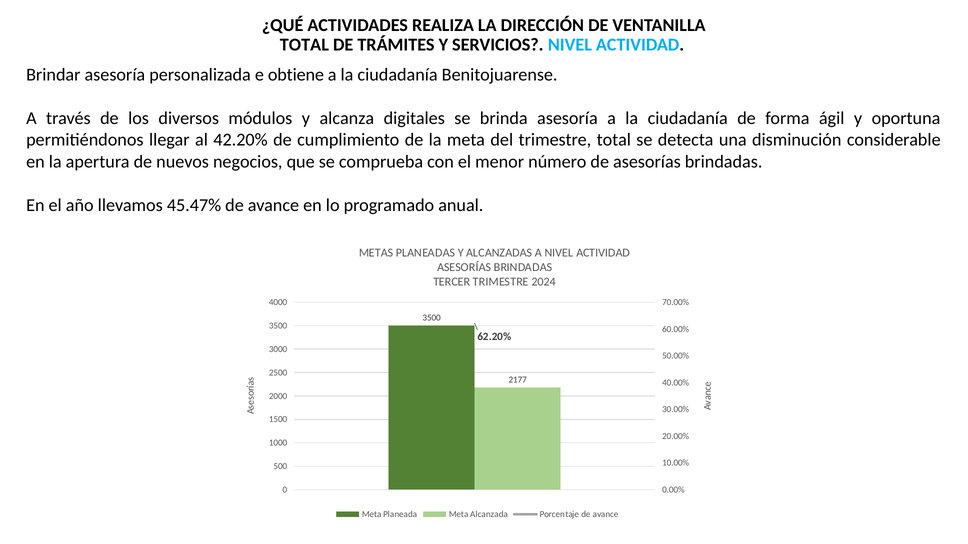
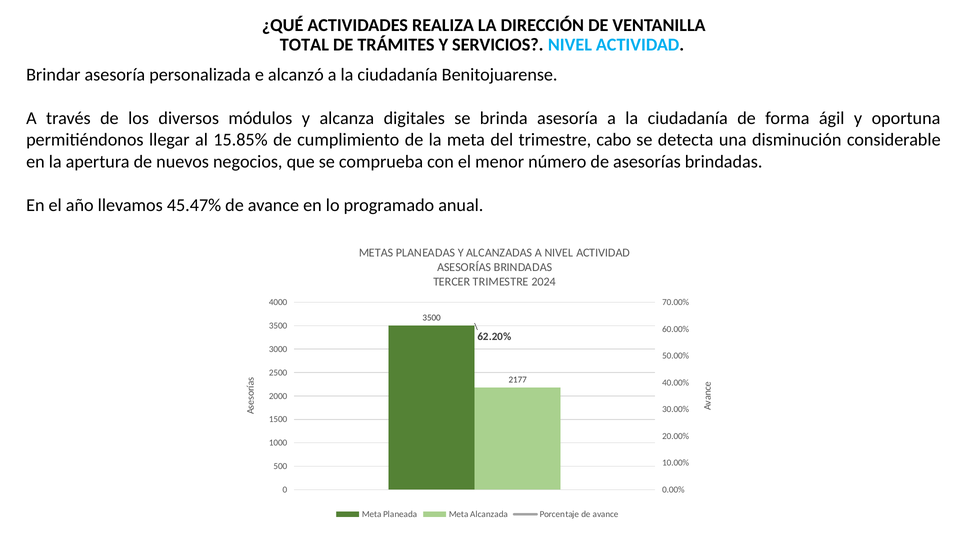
obtiene: obtiene -> alcanzó (296, 75)
42.20%: 42.20% -> 15.85% (241, 140)
trimestre total: total -> cabo (614, 140)
